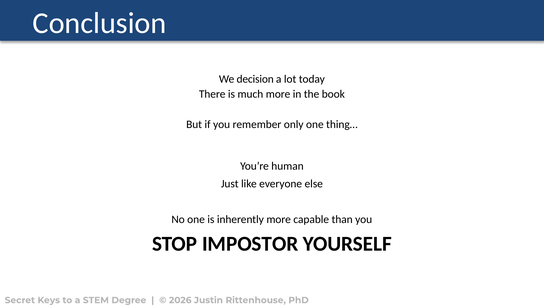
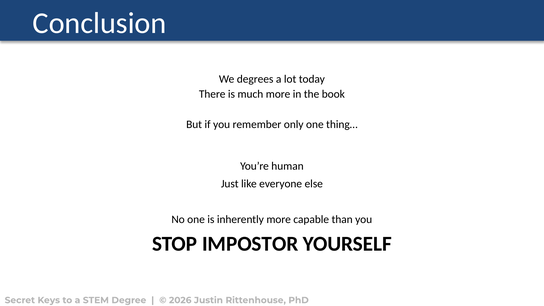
decision: decision -> degrees (255, 79)
